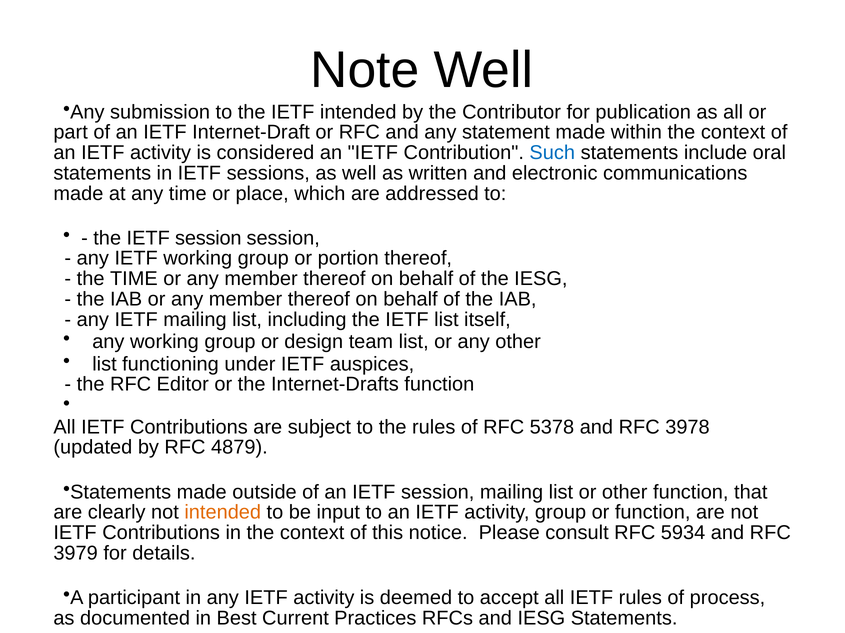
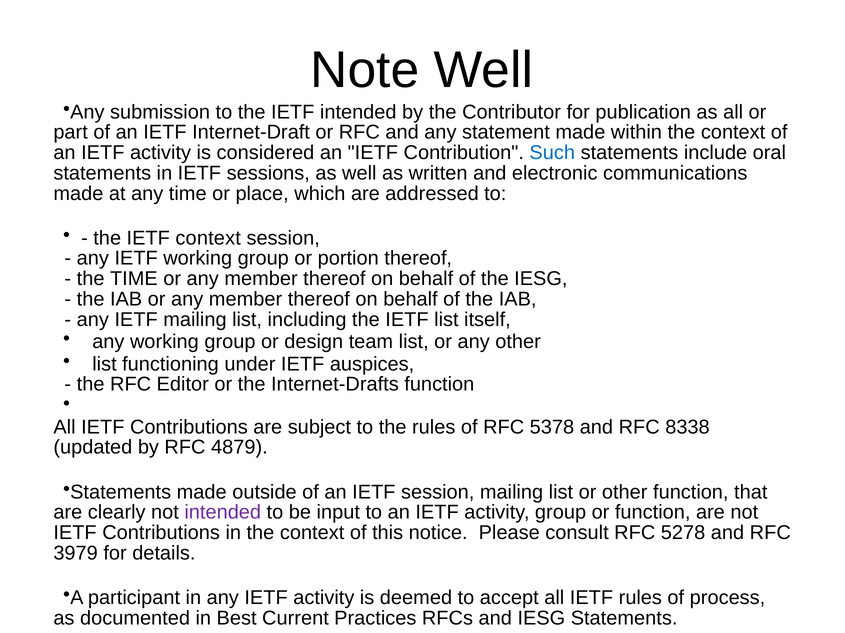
the IETF session: session -> context (208, 238)
3978: 3978 -> 8338 (687, 428)
intended colour: orange -> purple (223, 513)
5934: 5934 -> 5278 (683, 533)
